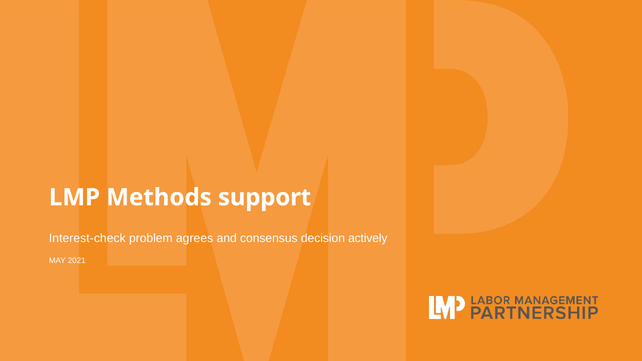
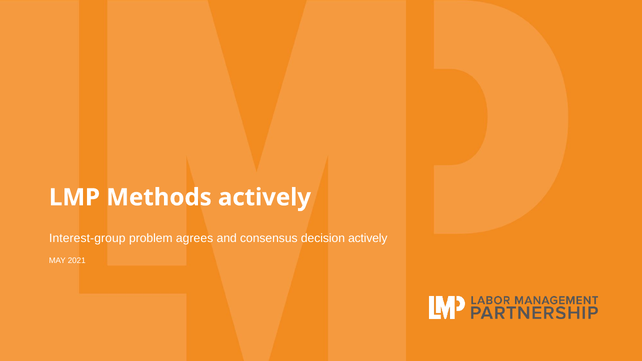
Methods support: support -> actively (264, 197)
Interest-check: Interest-check -> Interest-group (87, 238)
